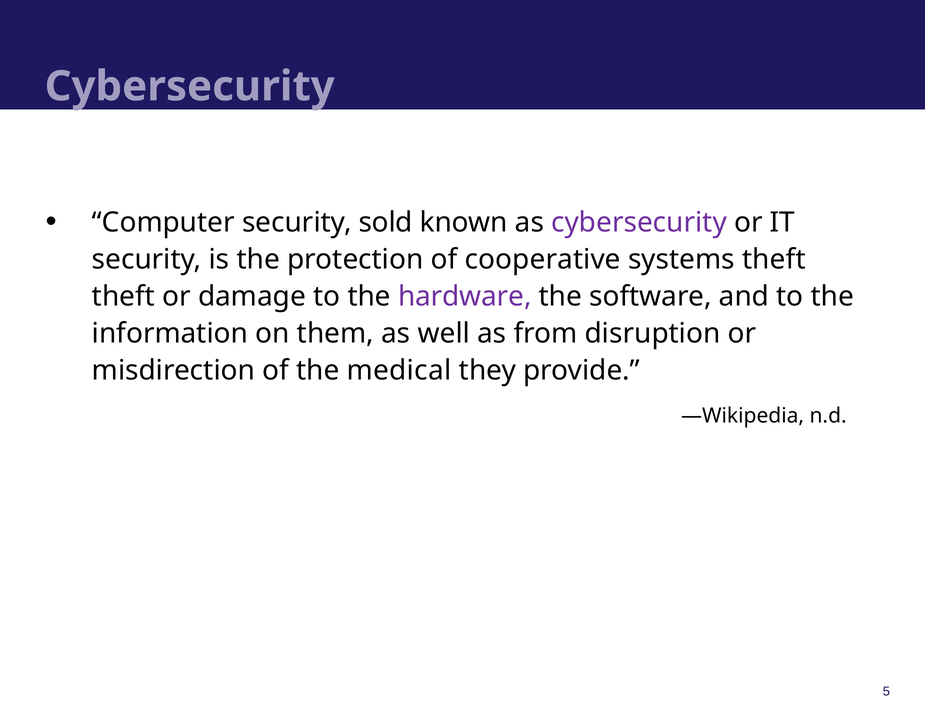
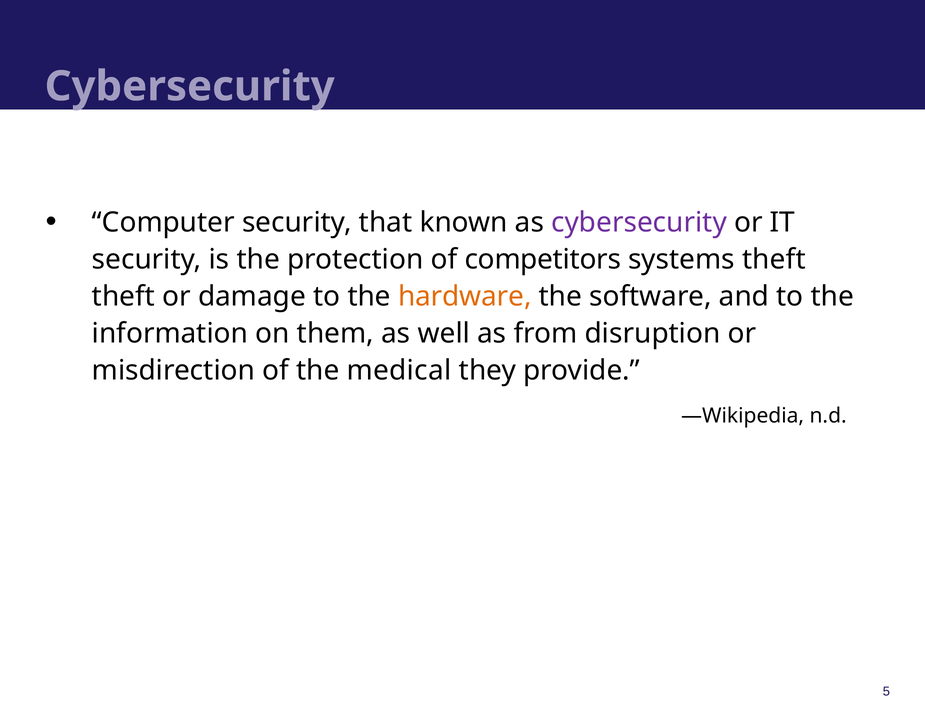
sold: sold -> that (386, 222)
cooperative: cooperative -> competitors (543, 259)
hardware colour: purple -> orange (465, 296)
